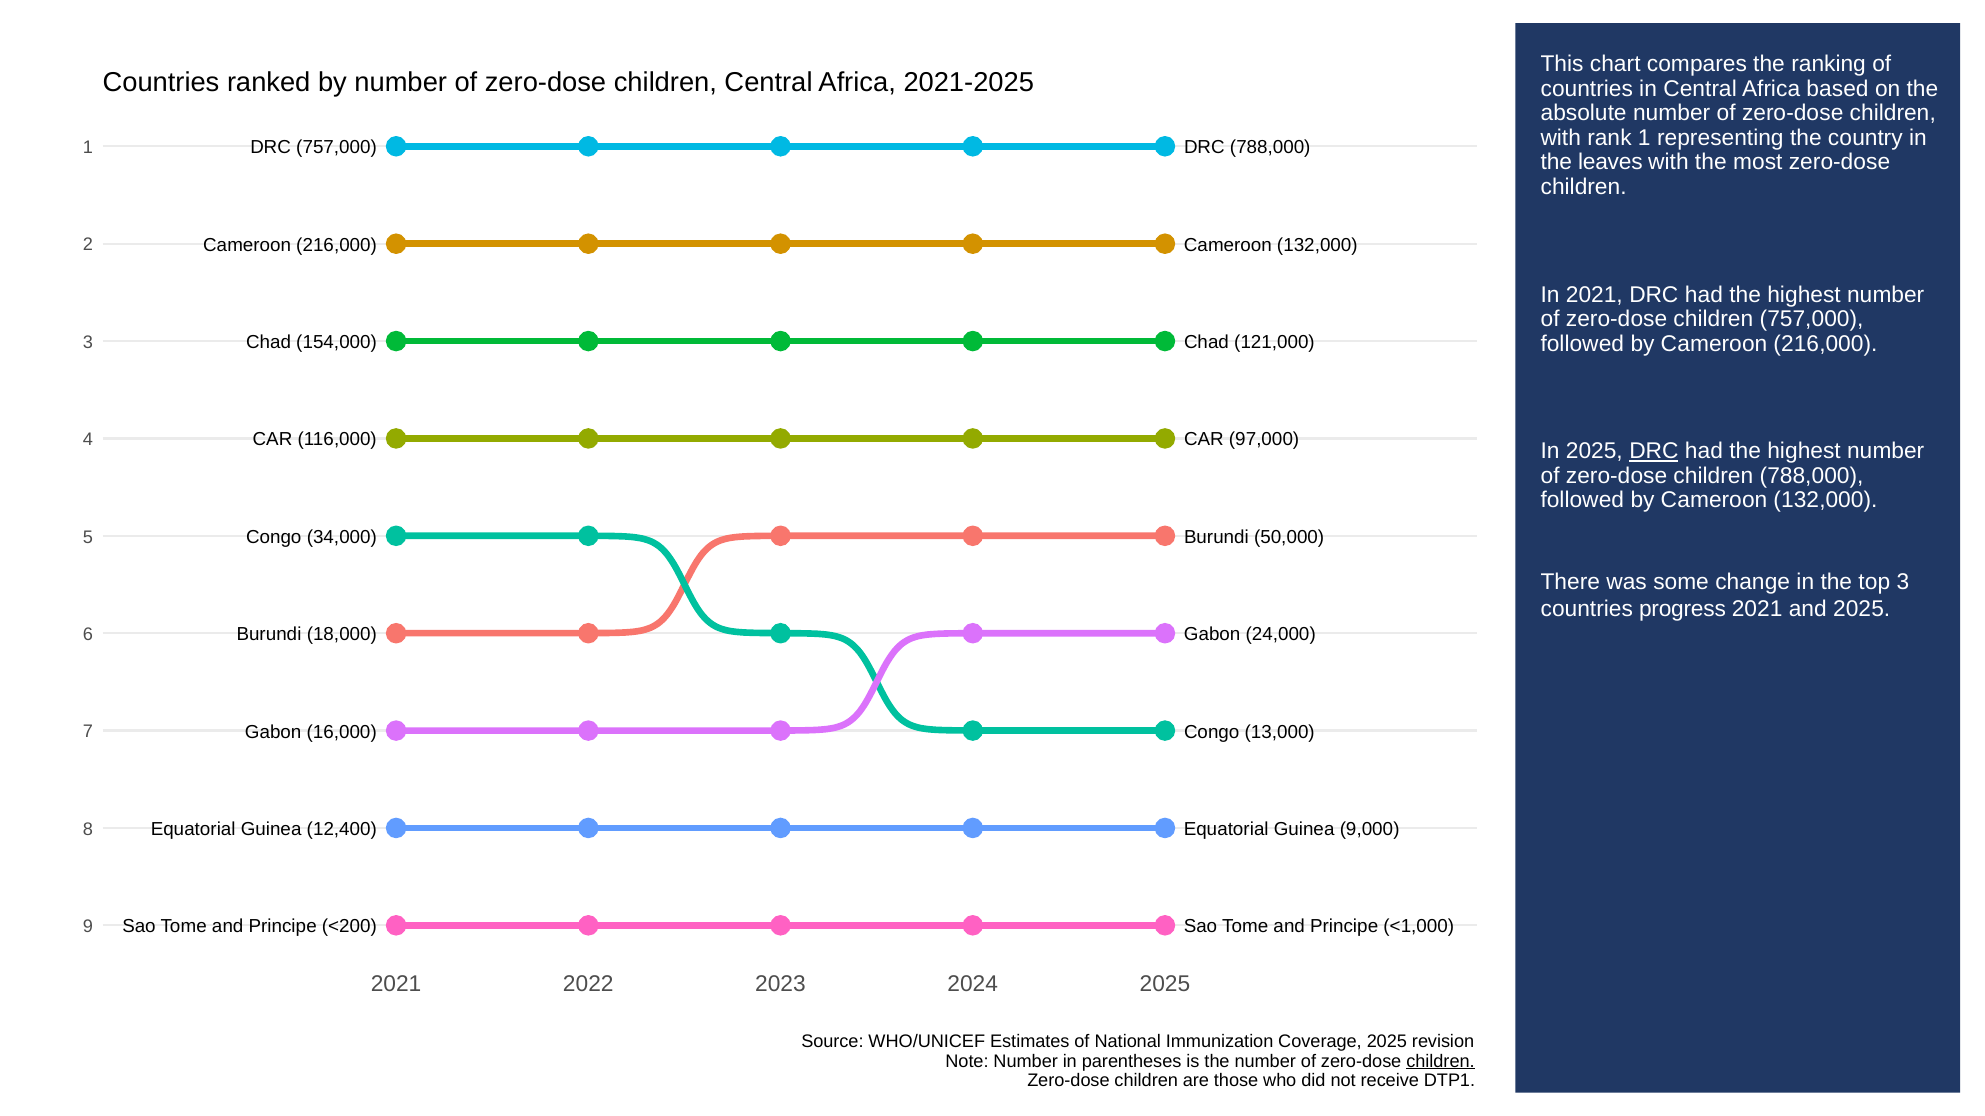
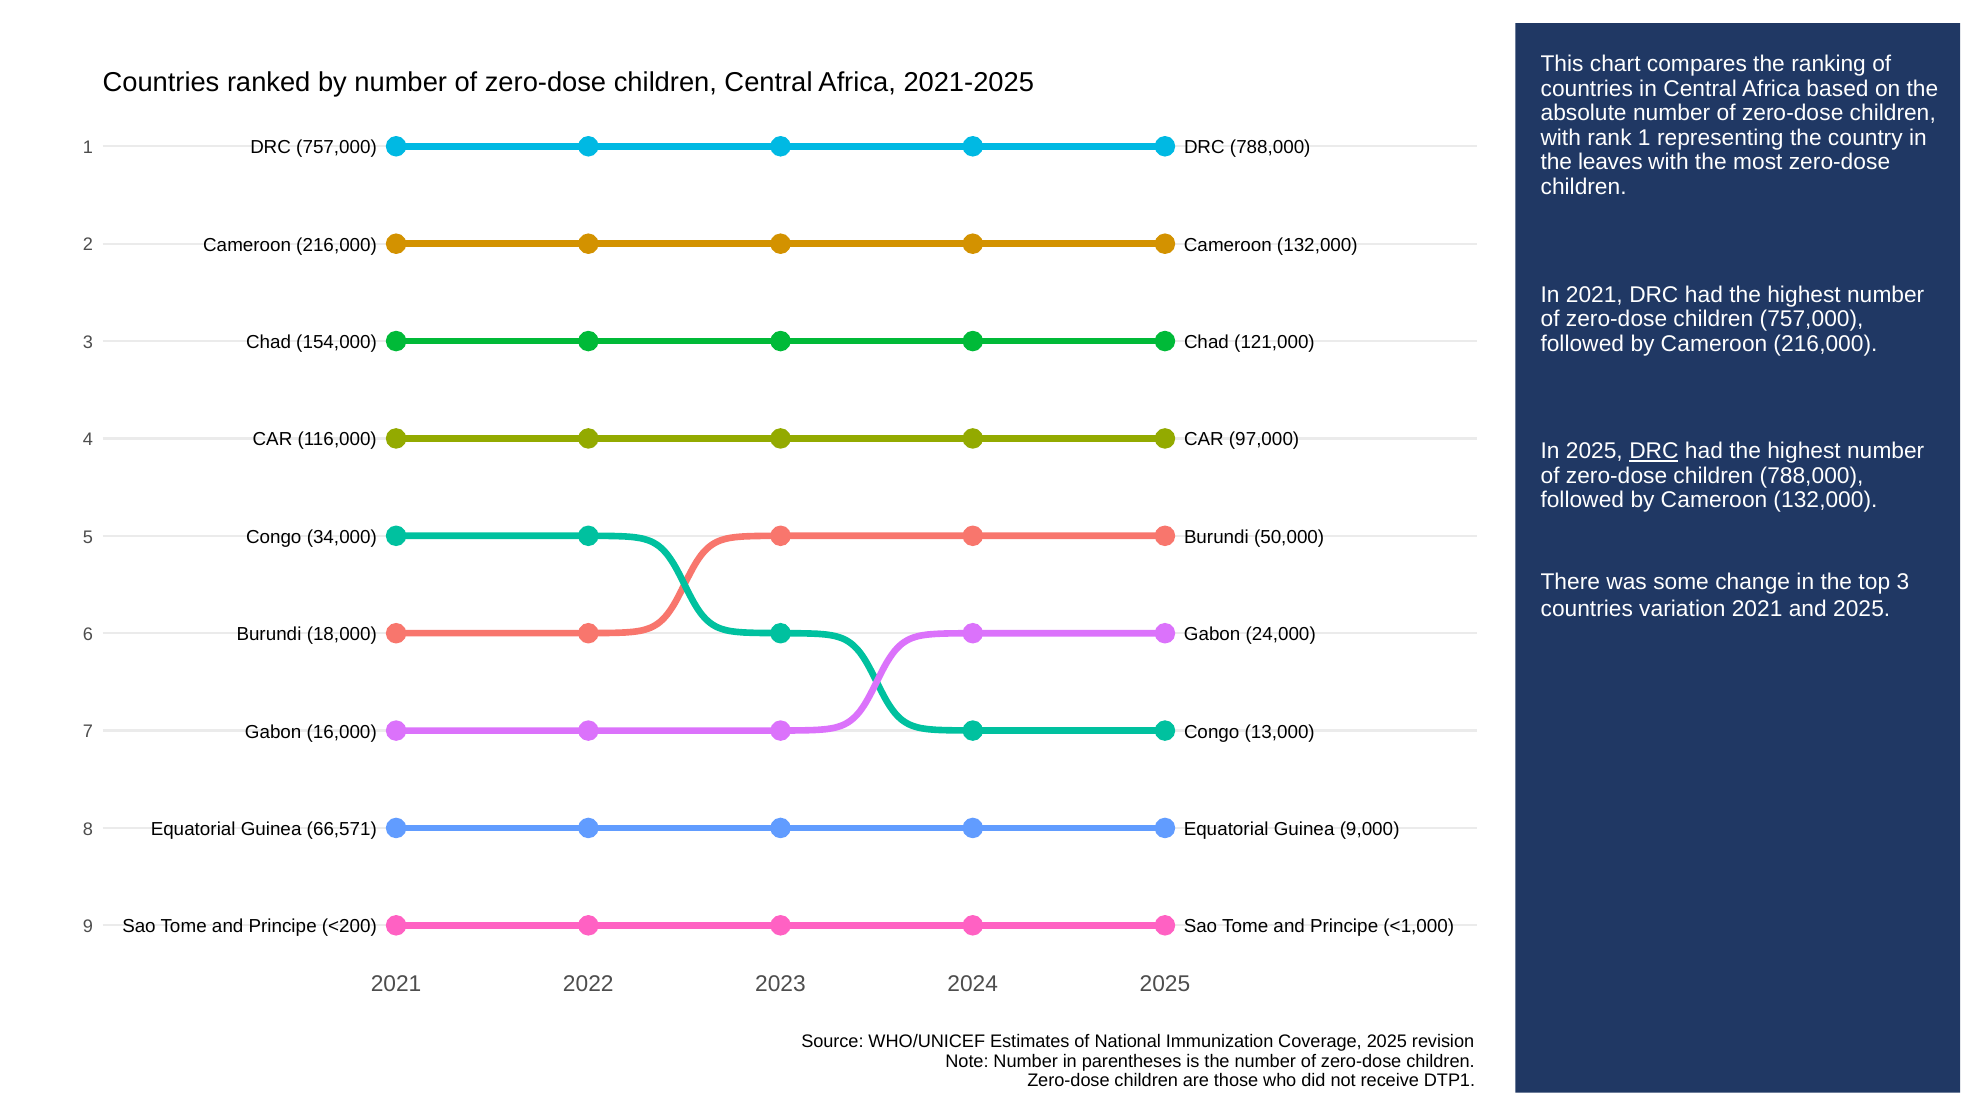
progress: progress -> variation (1682, 609)
12,400: 12,400 -> 66,571 (342, 830)
children underline: present -> none (1440, 1062)
